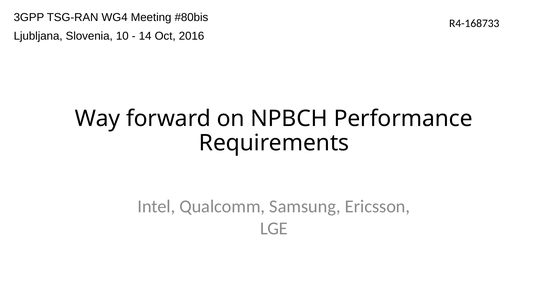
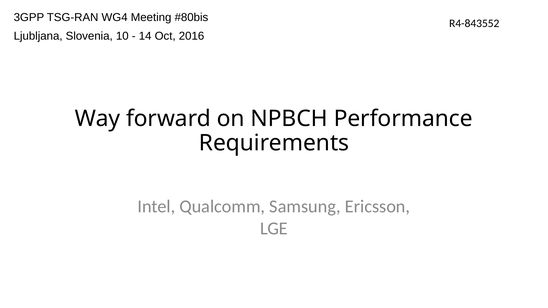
R4-168733: R4-168733 -> R4-843552 (474, 24)
